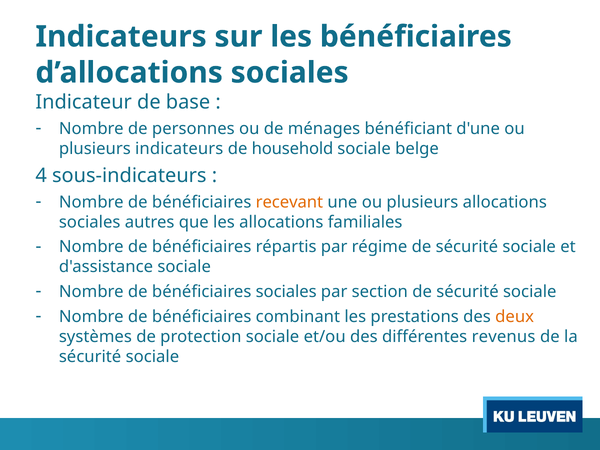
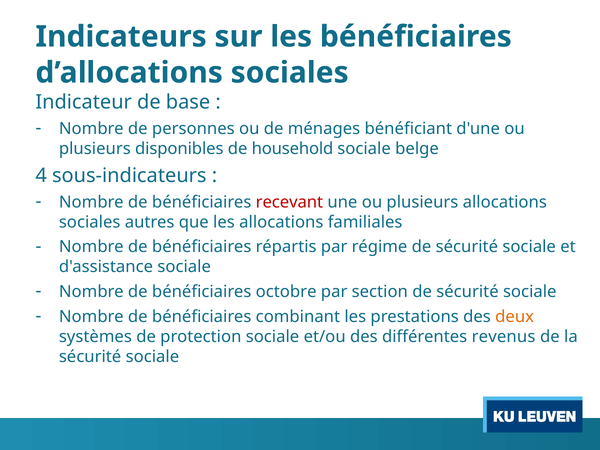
plusieurs indicateurs: indicateurs -> disponibles (179, 149)
recevant colour: orange -> red (289, 202)
bénéficiaires sociales: sociales -> octobre (286, 292)
